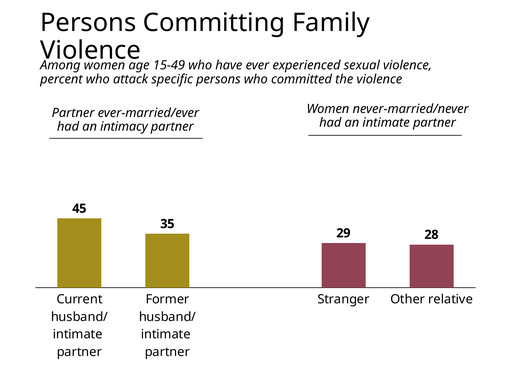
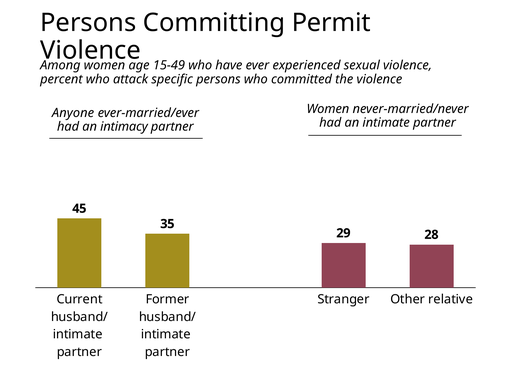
Family: Family -> Permit (331, 23)
Partner: Partner -> Anyone (73, 113)
